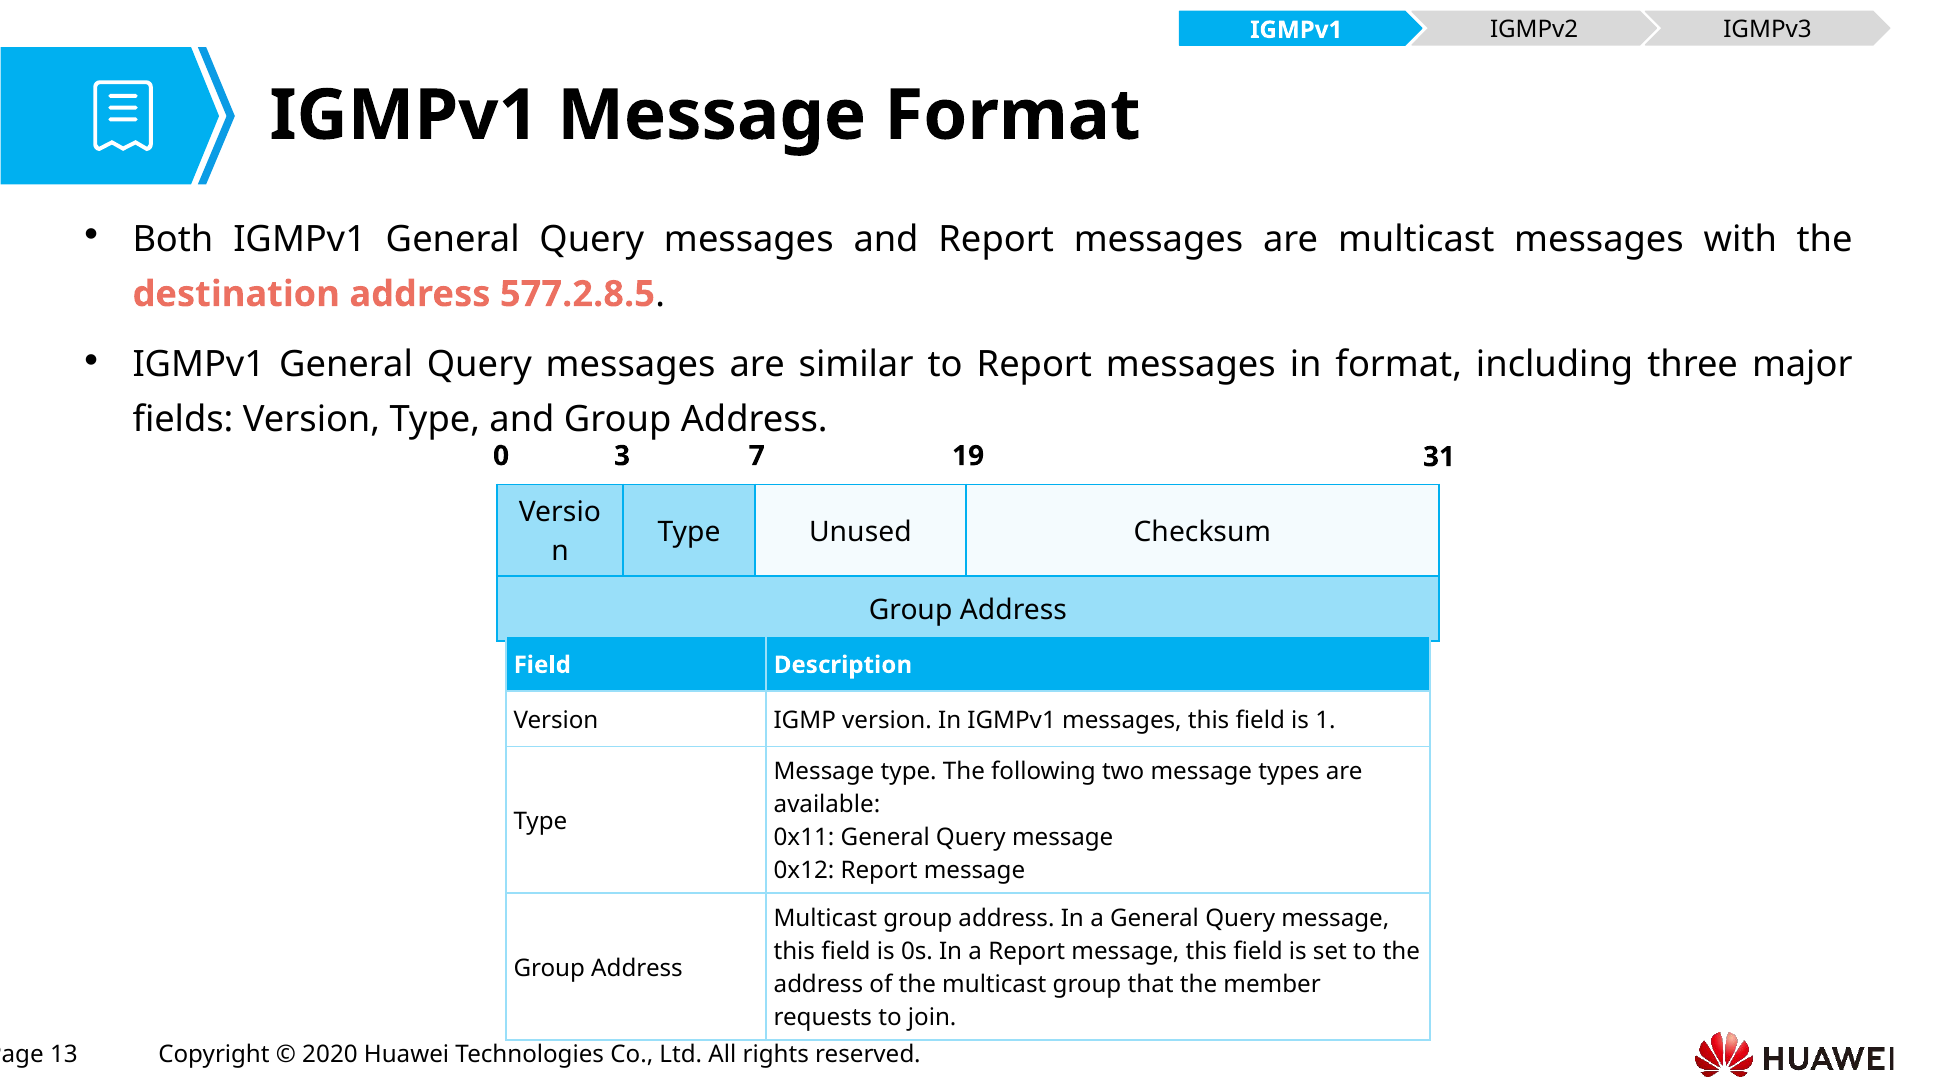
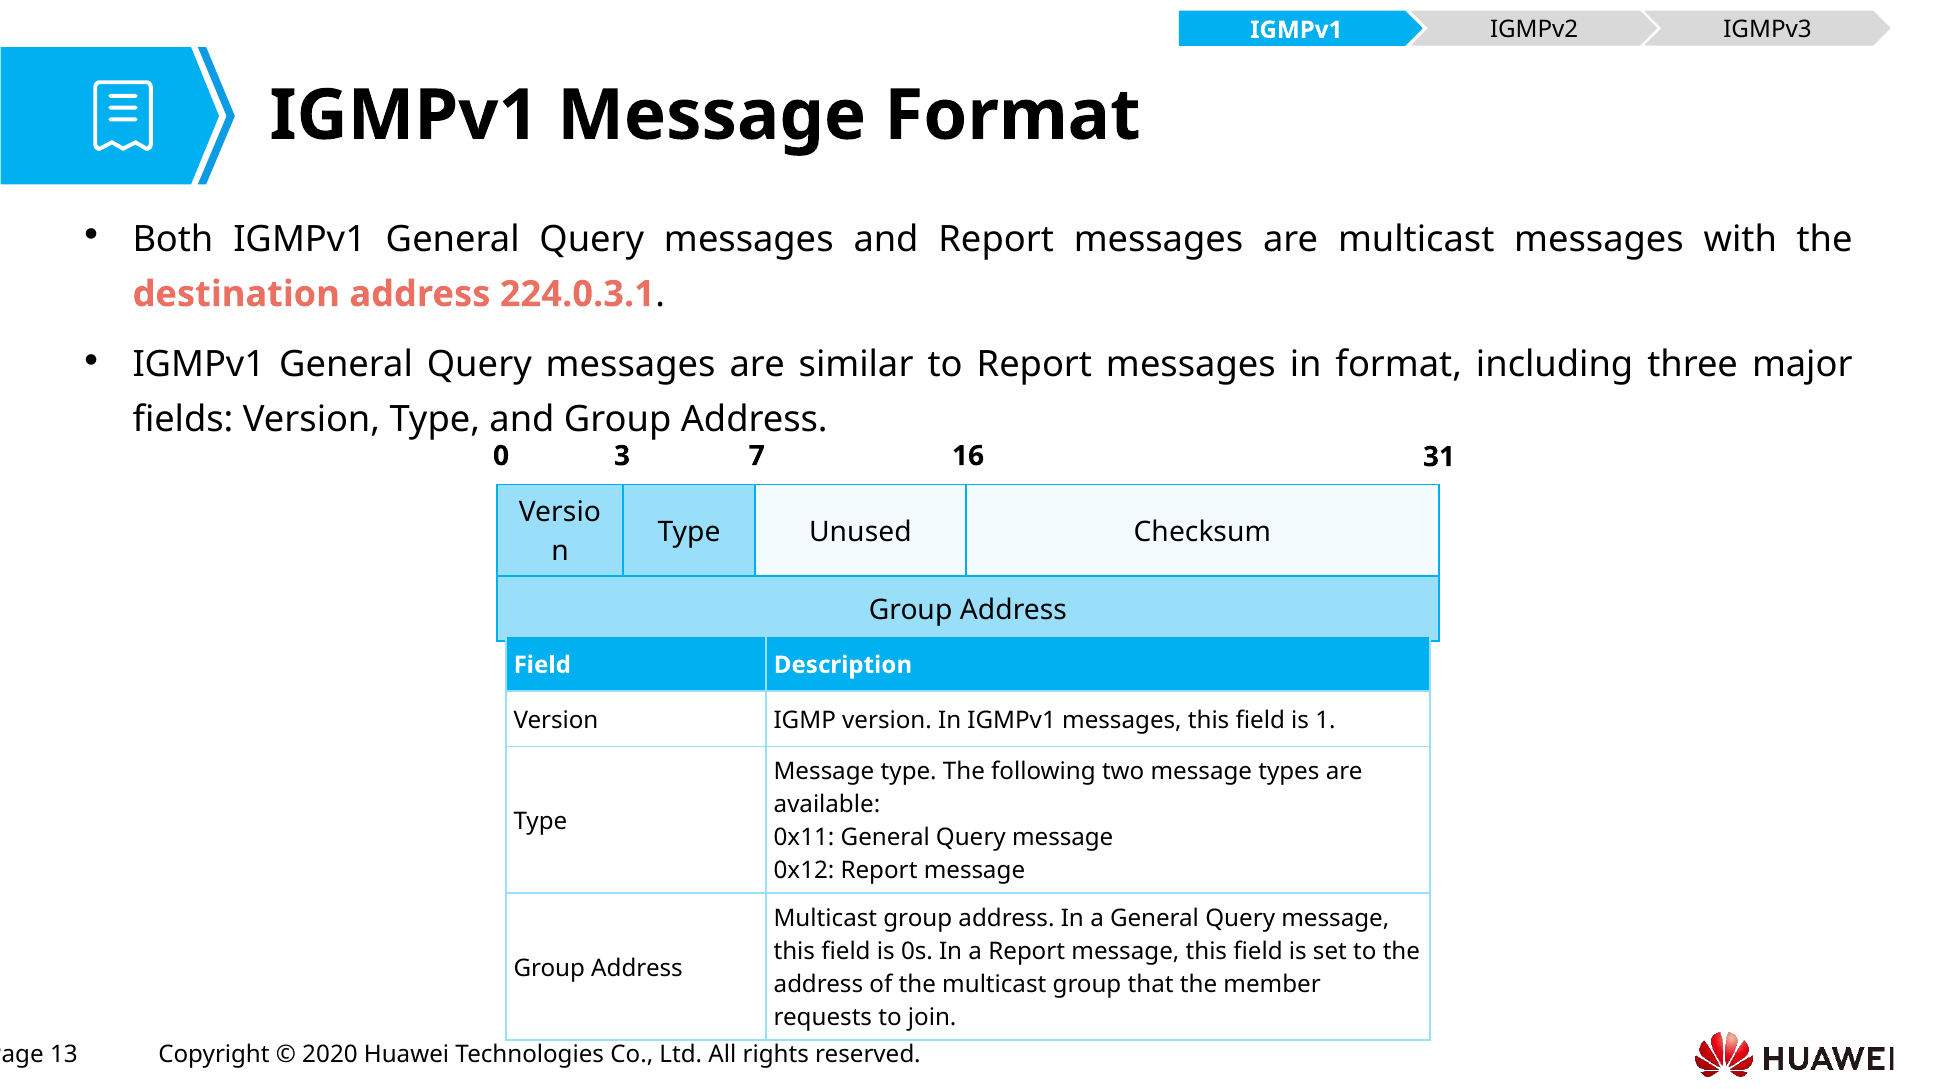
577.2.8.5: 577.2.8.5 -> 224.0.3.1 (577, 294)
19: 19 -> 16 (968, 456)
